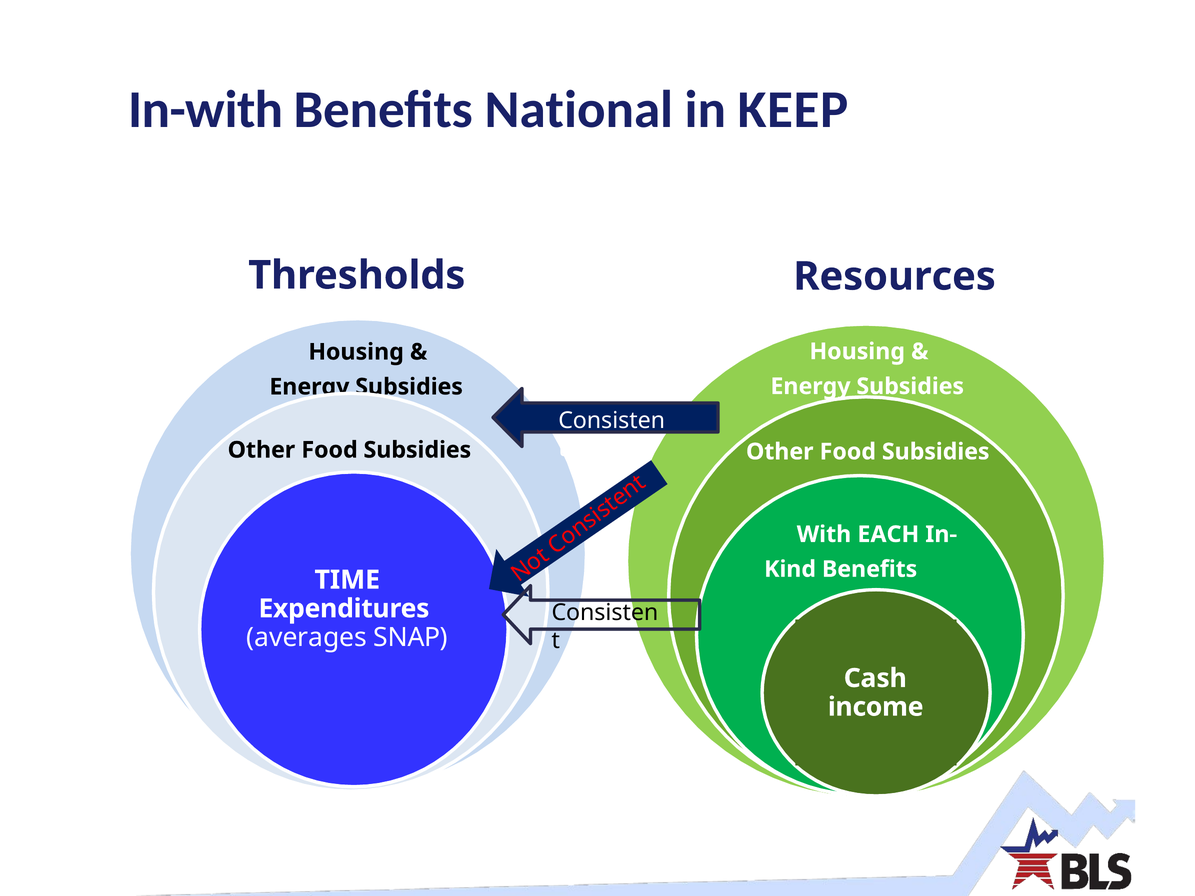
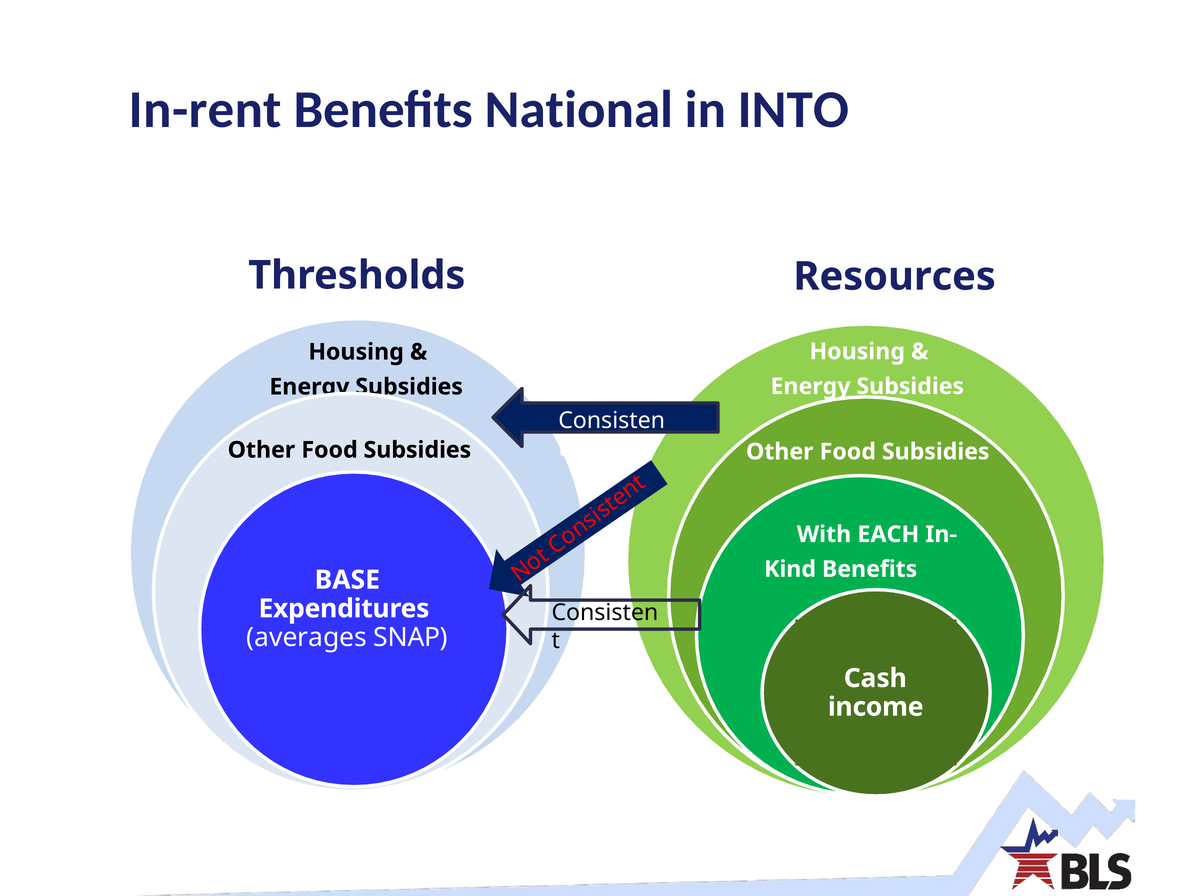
In-with: In-with -> In-rent (205, 110)
KEEP: KEEP -> INTO (793, 110)
TIME: TIME -> BASE (347, 580)
